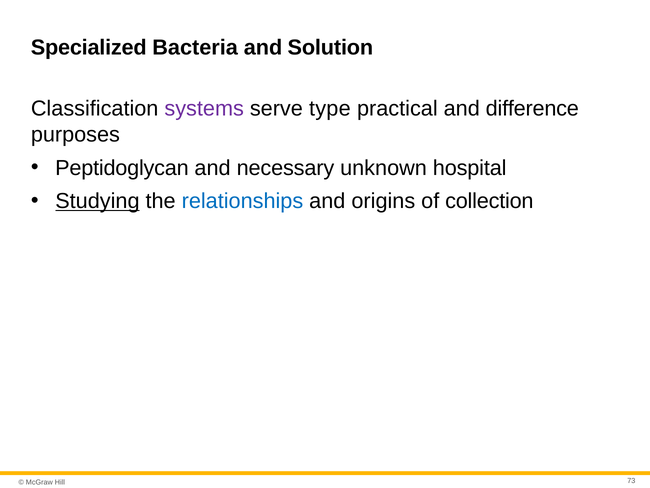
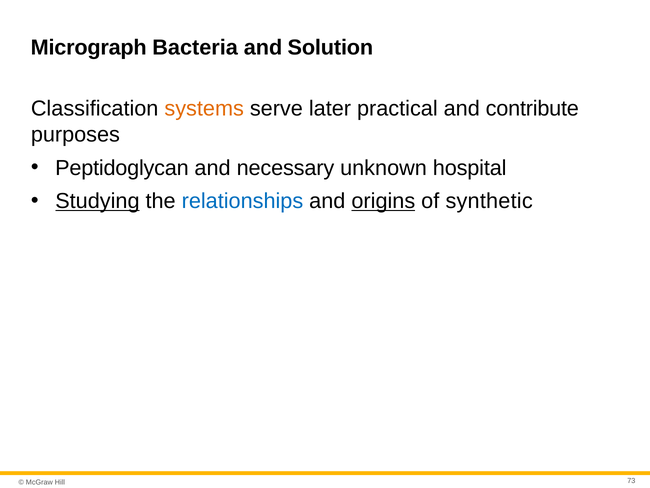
Specialized: Specialized -> Micrograph (89, 47)
systems colour: purple -> orange (204, 109)
type: type -> later (330, 109)
difference: difference -> contribute (532, 109)
origins underline: none -> present (383, 201)
collection: collection -> synthetic (489, 201)
